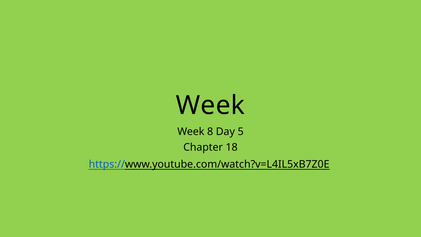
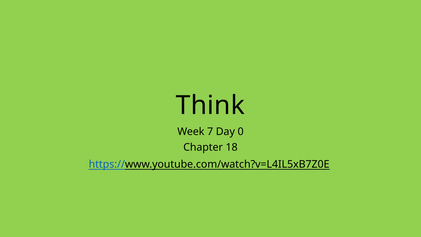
Week: Week -> Think (210, 105)
8: 8 -> 7 (210, 132)
5: 5 -> 0 (241, 132)
